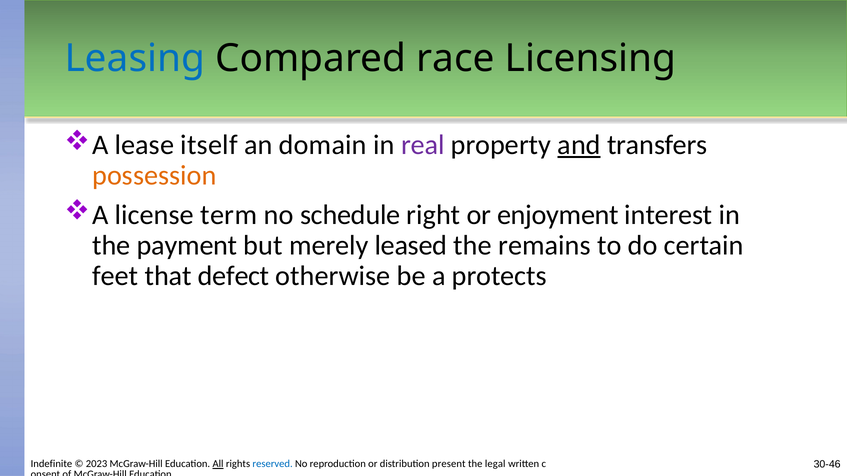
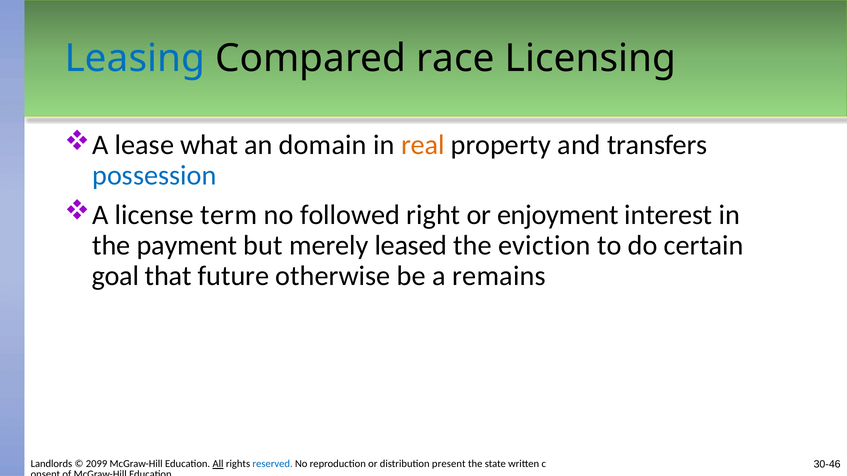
itself: itself -> what (209, 145)
real colour: purple -> orange (423, 145)
and underline: present -> none (579, 145)
possession colour: orange -> blue (154, 176)
schedule: schedule -> followed (350, 215)
remains: remains -> eviction (544, 245)
feet: feet -> goal (115, 276)
defect: defect -> future (234, 276)
protects: protects -> remains (499, 276)
Indefinite: Indefinite -> Landlords (51, 464)
2023: 2023 -> 2099 (97, 464)
legal: legal -> state (495, 464)
